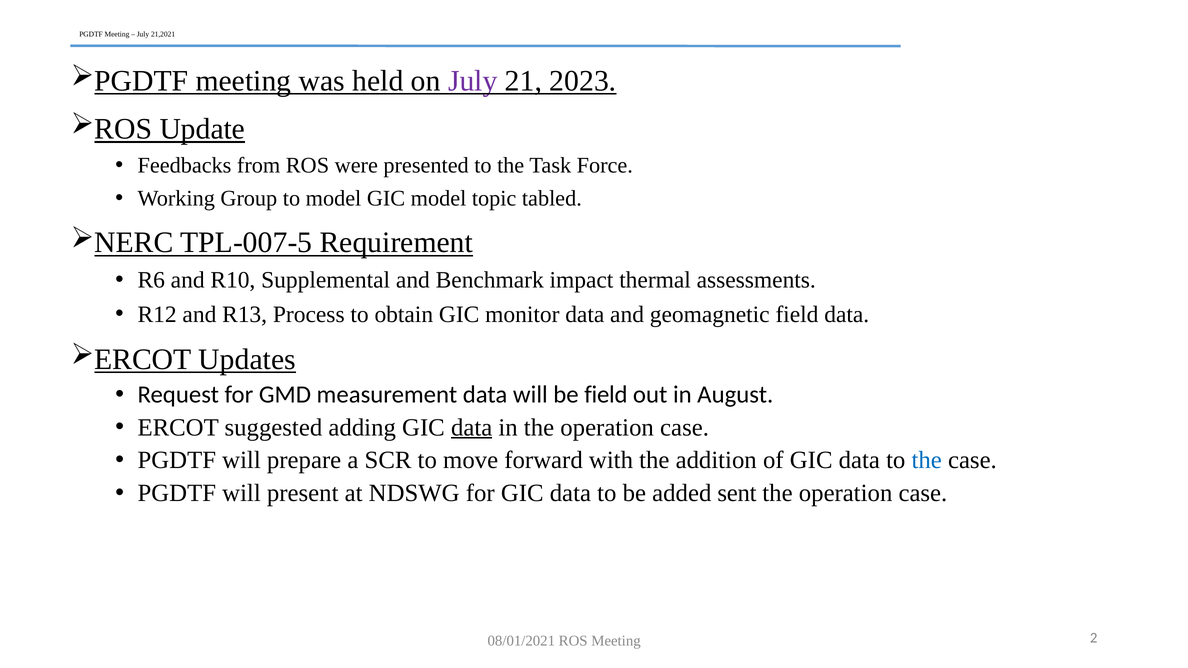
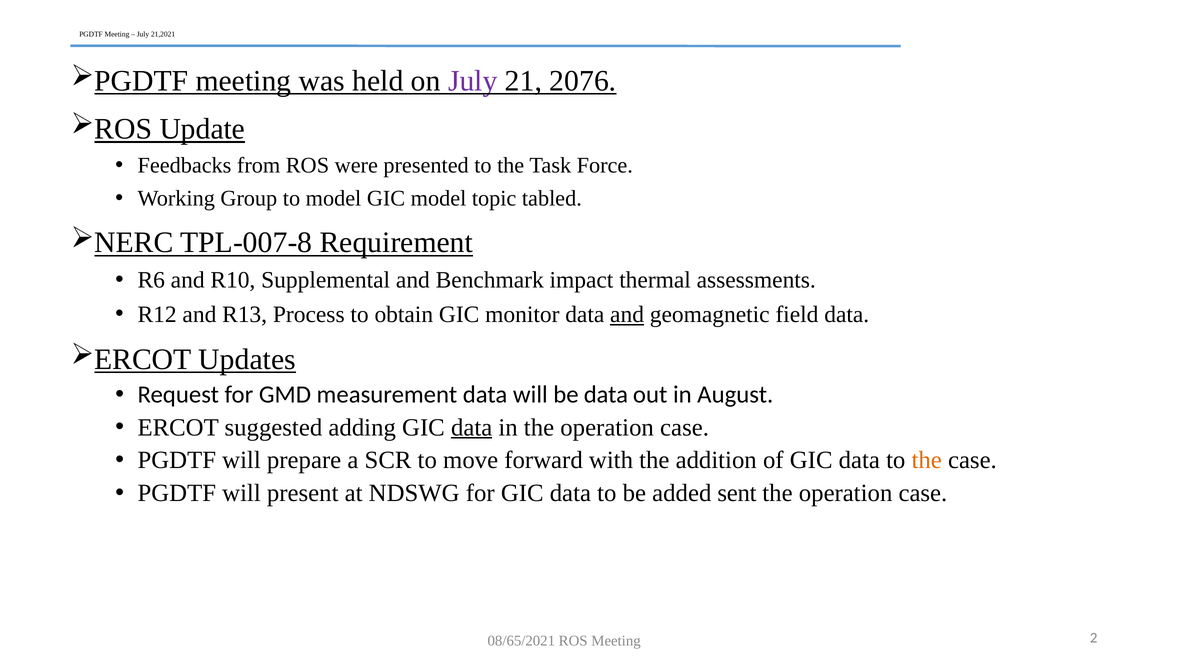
2023: 2023 -> 2076 (583, 81)
TPL-007-5: TPL-007-5 -> TPL-007-8 (246, 243)
and underline: none -> present (627, 315)
be field: field -> data (606, 395)
the colour: blue -> orange (927, 460)
08/01/2021: 08/01/2021 -> 08/65/2021 (521, 641)
